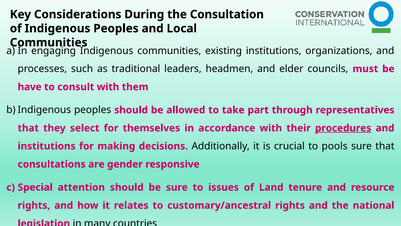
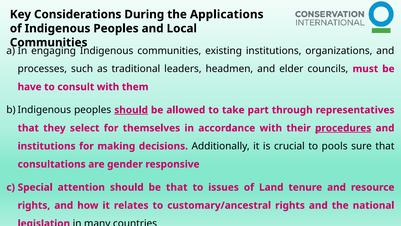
Consultation: Consultation -> Applications (227, 14)
should underline: none -> present (131, 110)
be sure: sure -> that (177, 187)
